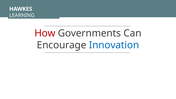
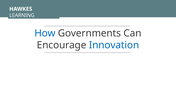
How colour: red -> blue (45, 33)
